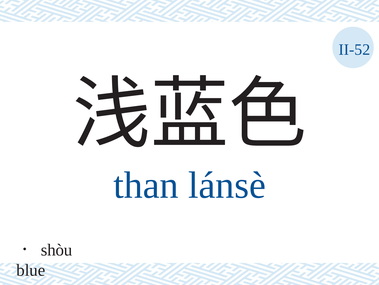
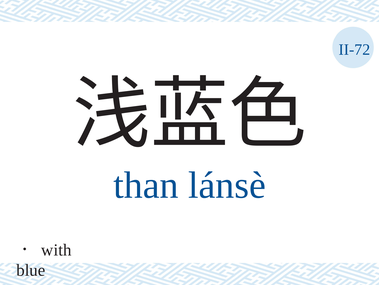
II-52: II-52 -> II-72 (354, 50)
shòu: shòu -> with (56, 249)
